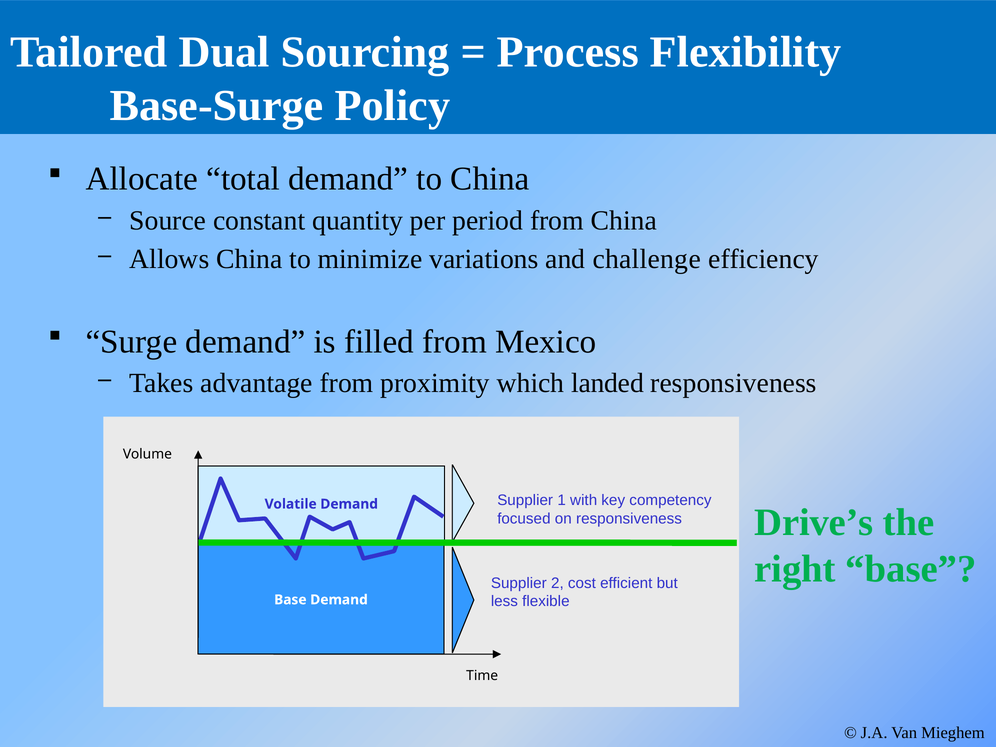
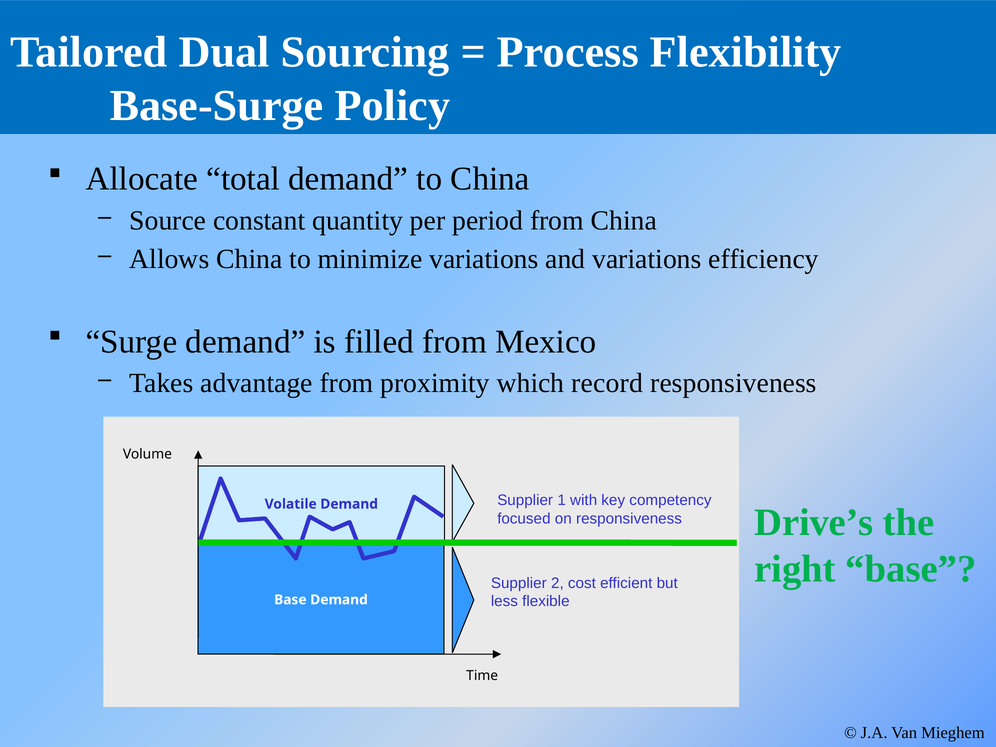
and challenge: challenge -> variations (647, 259)
landed: landed -> record (607, 383)
